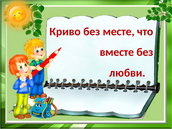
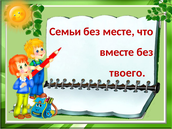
Криво: Криво -> Семьи (65, 32)
любви: любви -> твоего (127, 73)
